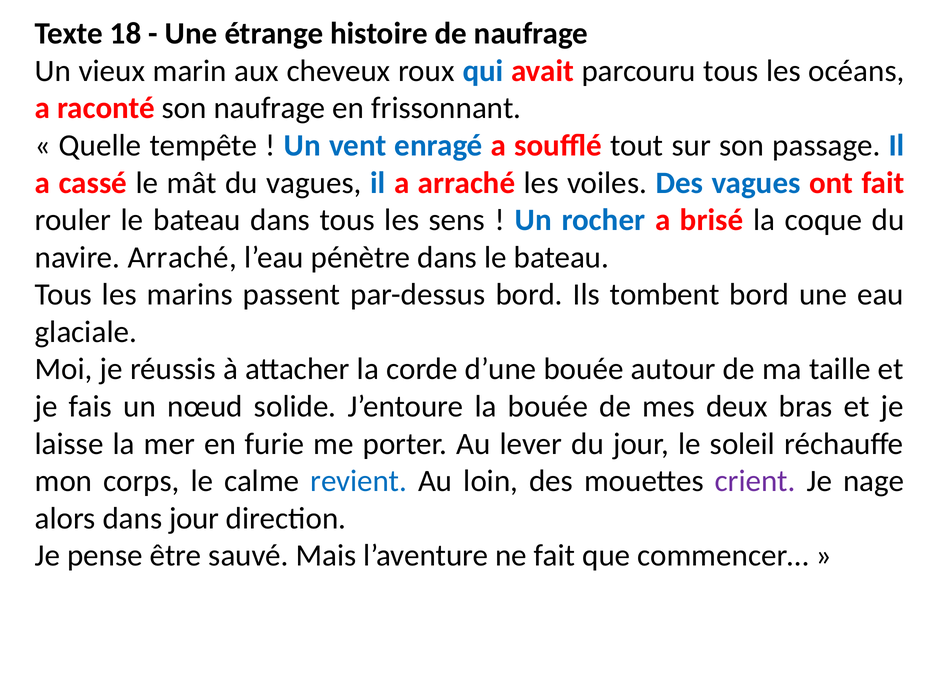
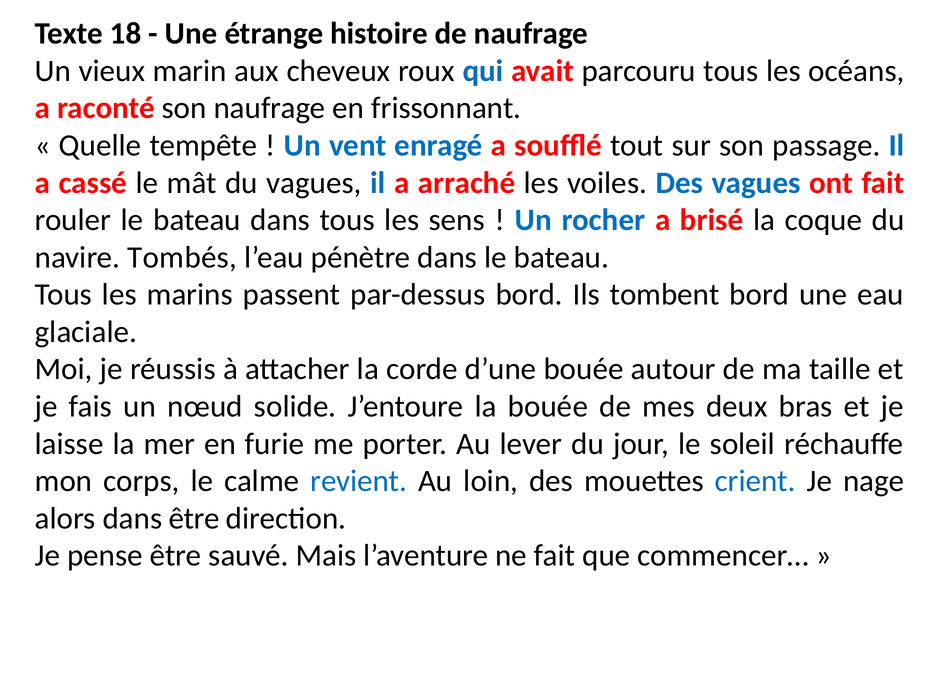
navire Arraché: Arraché -> Tombés (182, 257)
crient colour: purple -> blue (755, 481)
dans jour: jour -> être (194, 518)
